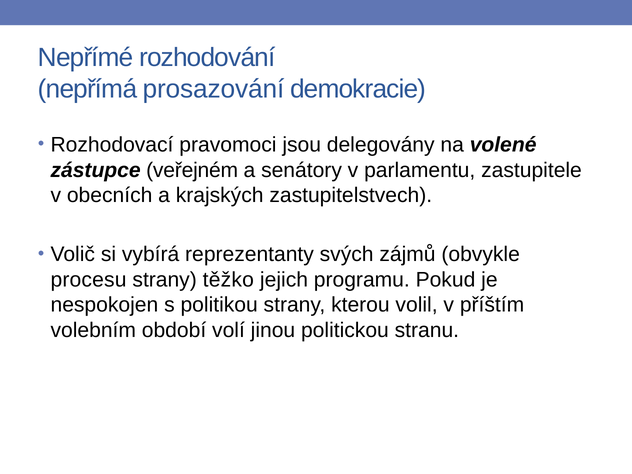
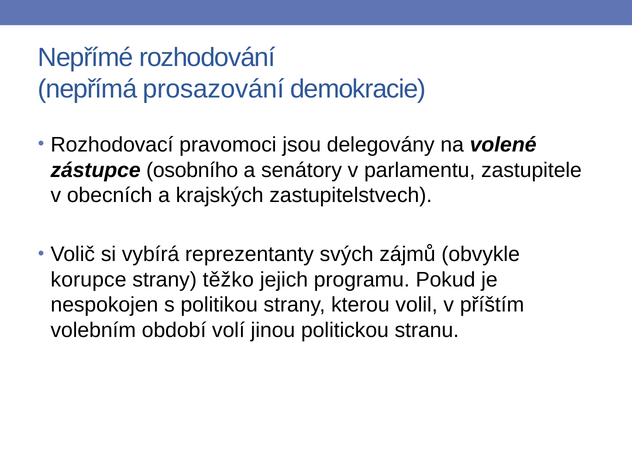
veřejném: veřejném -> osobního (192, 170)
procesu: procesu -> korupce (89, 280)
